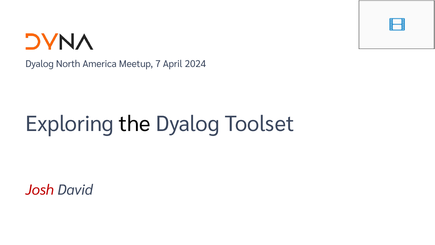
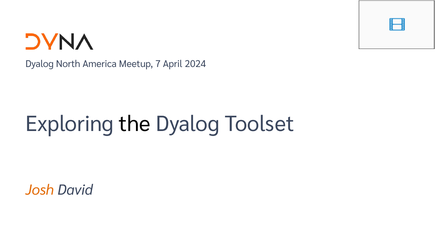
Josh colour: red -> orange (40, 190)
